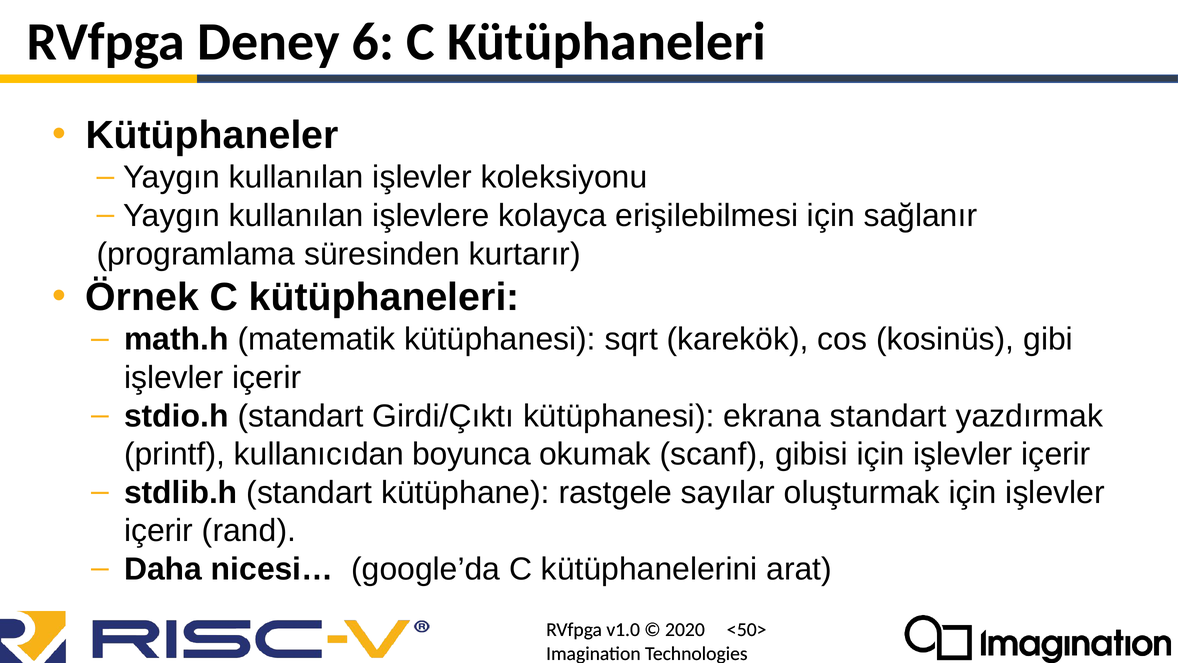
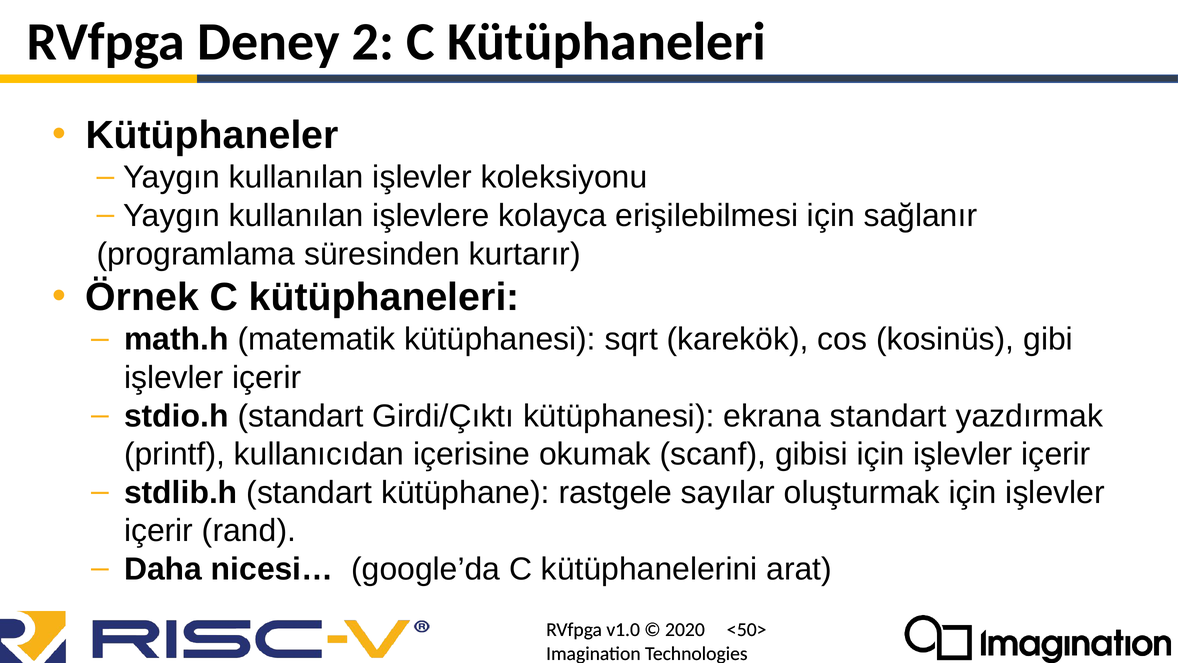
6: 6 -> 2 (373, 42)
boyunca: boyunca -> içerisine (472, 454)
